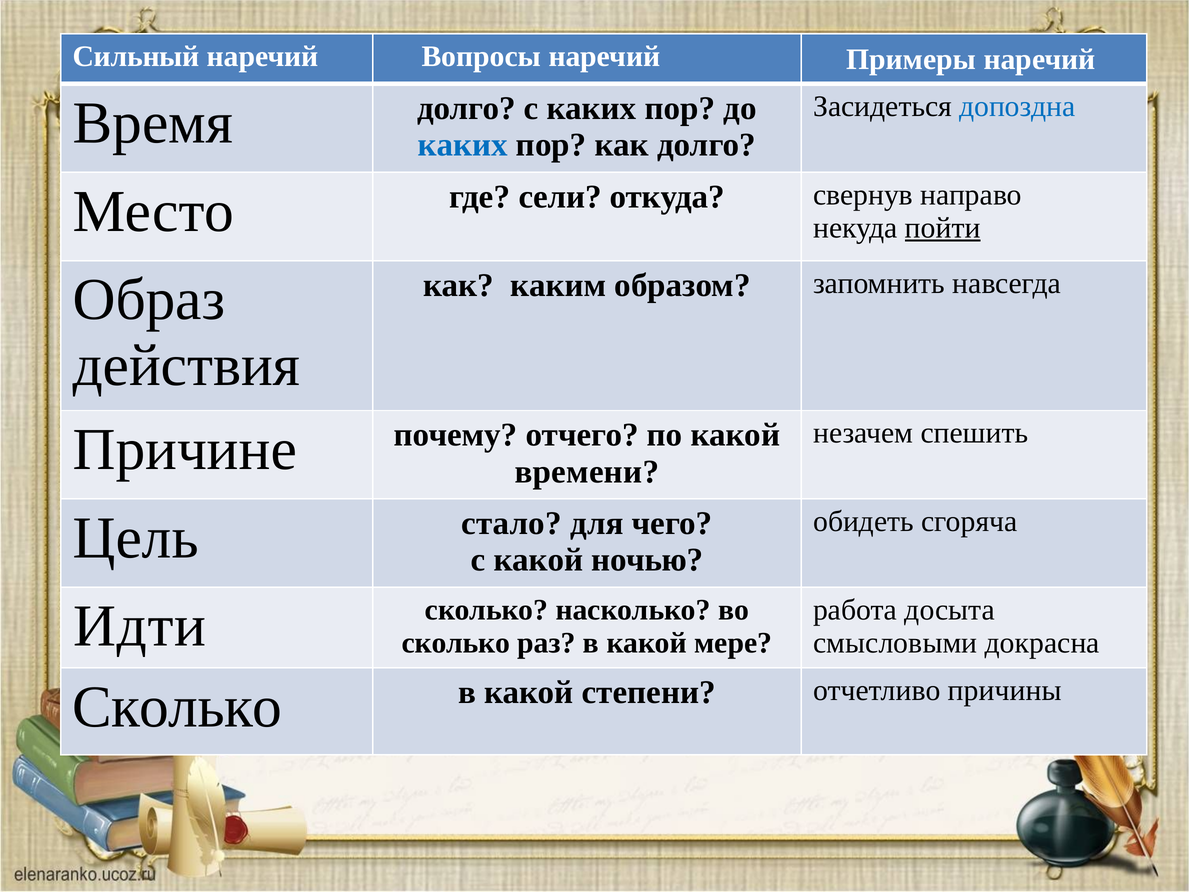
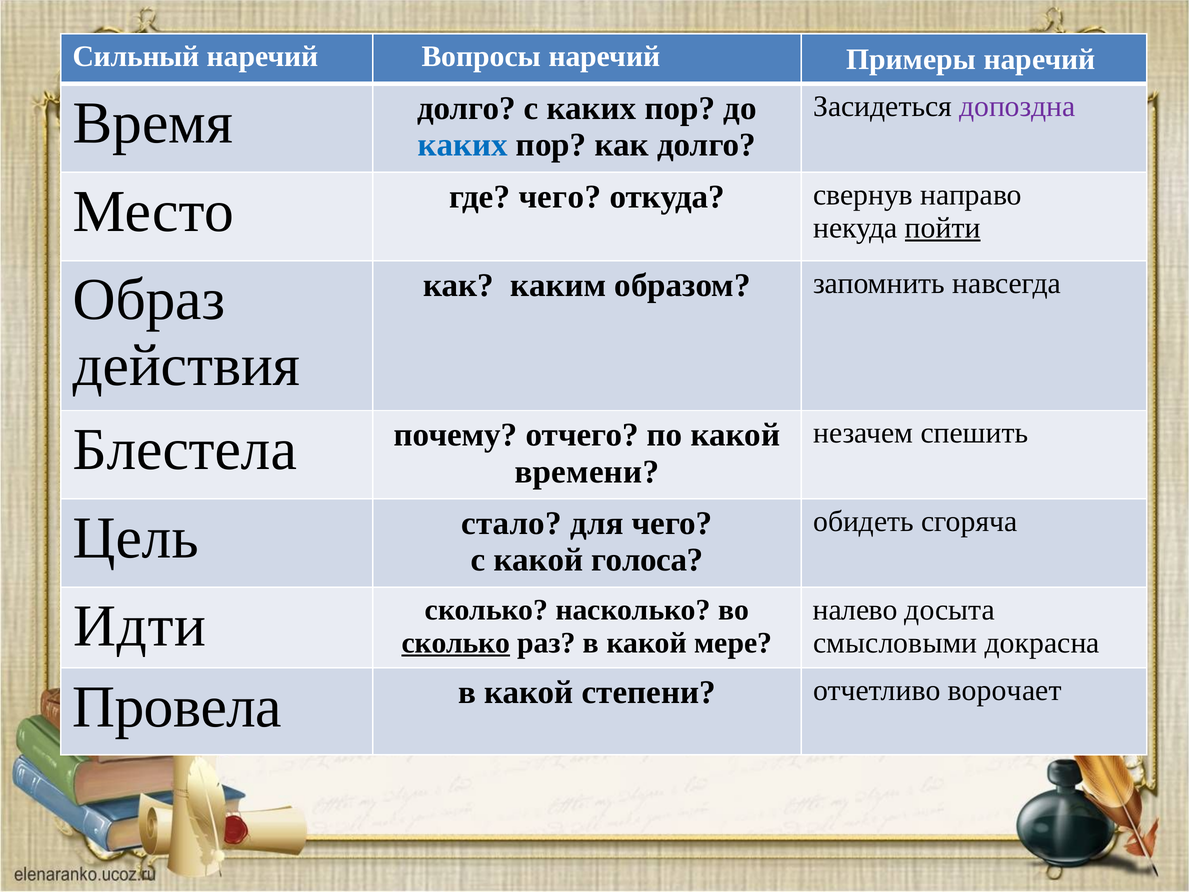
допоздна colour: blue -> purple (1017, 106)
где сели: сели -> чего (560, 197)
Причине: Причине -> Блестела (185, 450)
ночью: ночью -> голоса (647, 560)
работа: работа -> налево (855, 610)
сколько underline: none -> present (456, 643)
Сколько: Сколько -> Провела (177, 707)
причины: причины -> ворочает (1005, 690)
